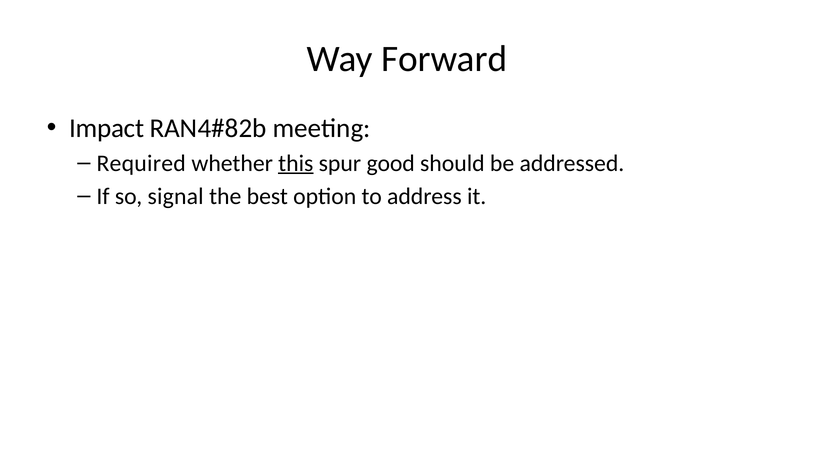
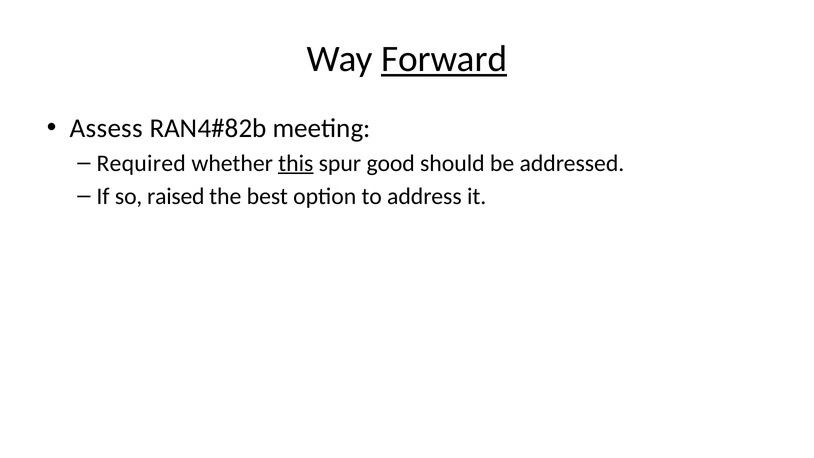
Forward underline: none -> present (444, 59)
Impact: Impact -> Assess (106, 128)
signal: signal -> raised (176, 196)
